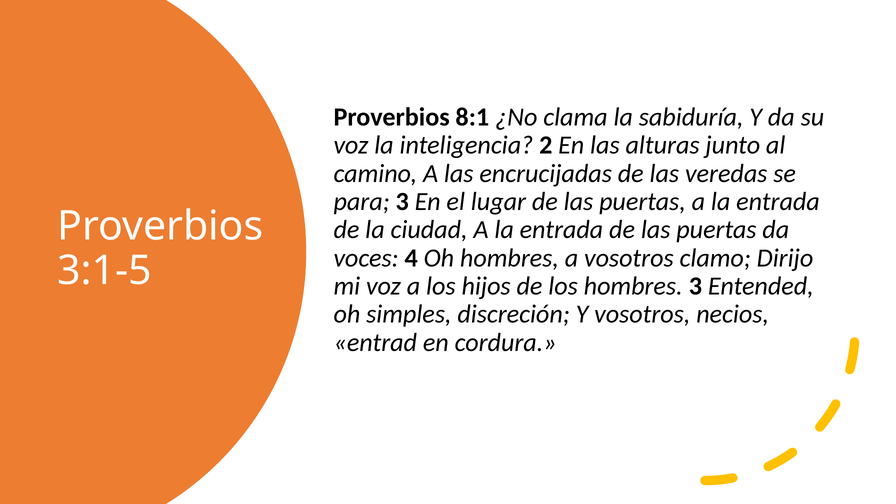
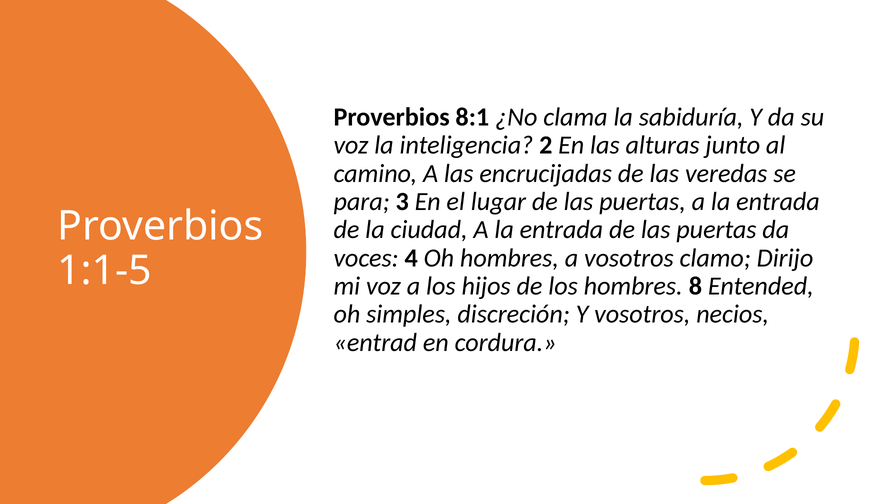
3:1-5: 3:1-5 -> 1:1-5 (105, 271)
hombres 3: 3 -> 8 (695, 286)
